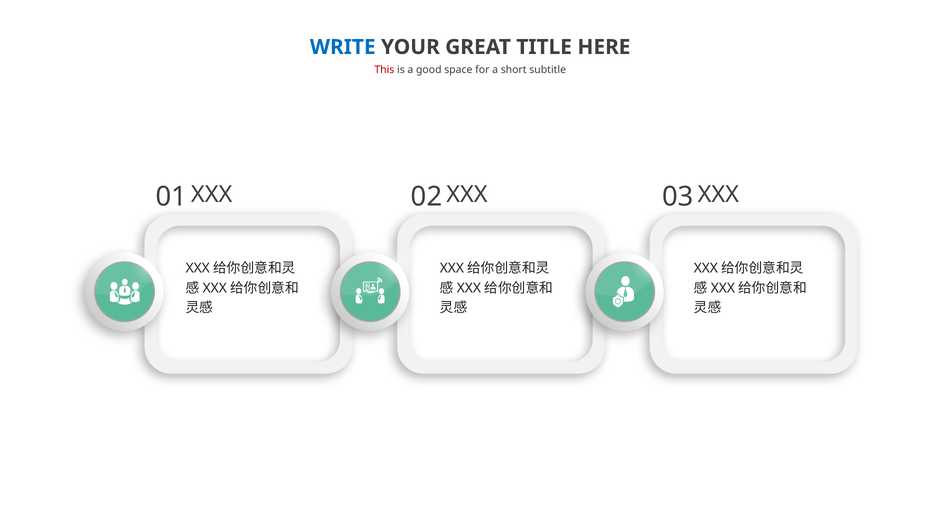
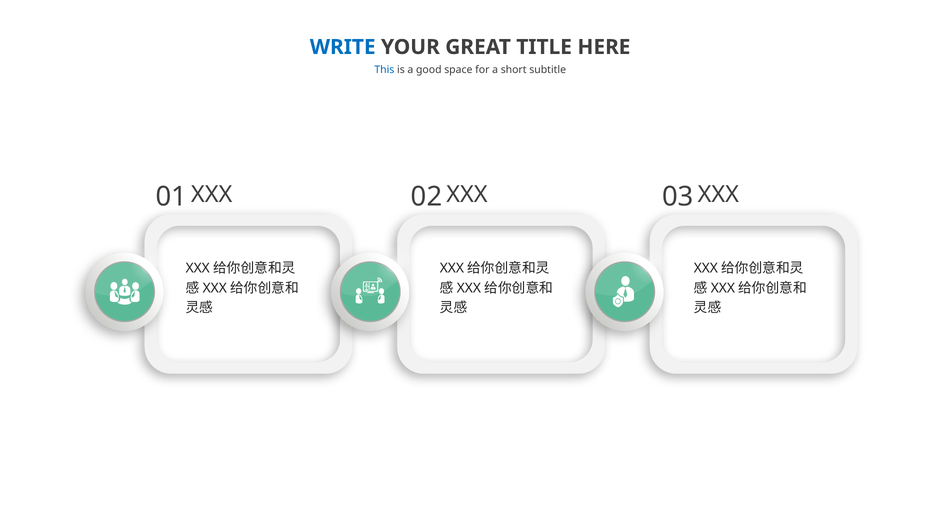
This colour: red -> blue (384, 70)
